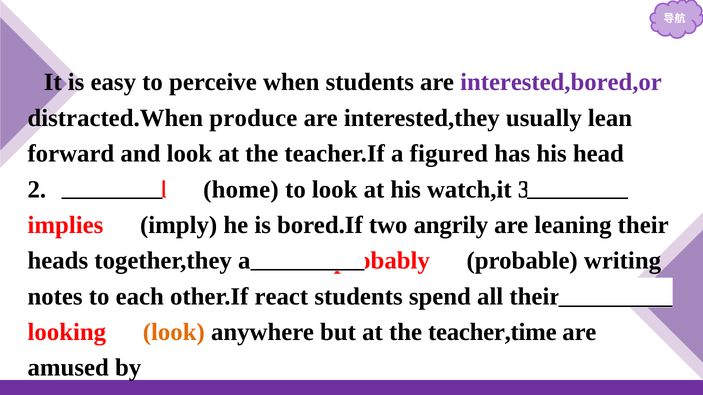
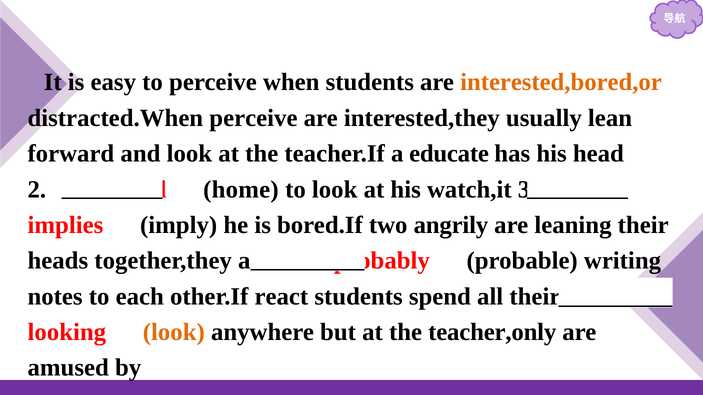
interested,bored,or colour: purple -> orange (561, 82)
distracted.When produce: produce -> perceive (253, 118)
figured: figured -> educate (449, 154)
teacher,time: teacher,time -> teacher,only (492, 332)
